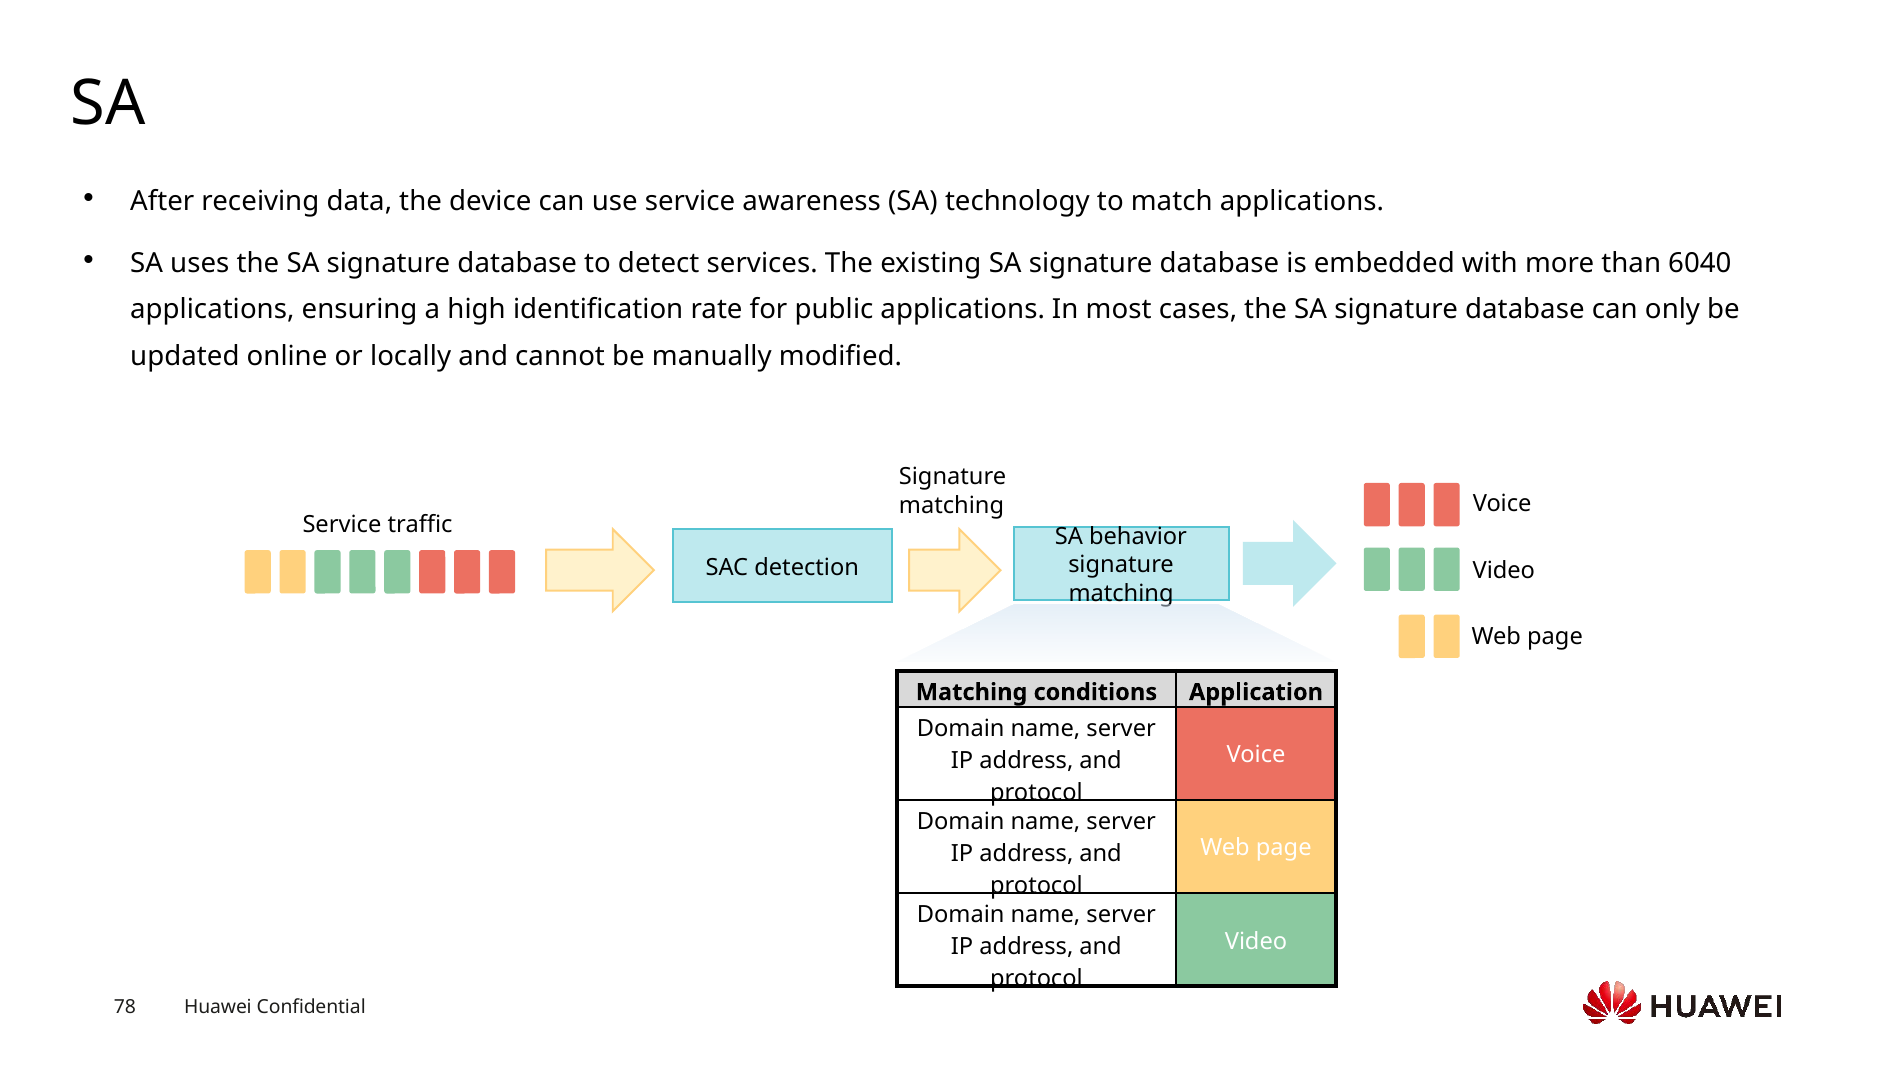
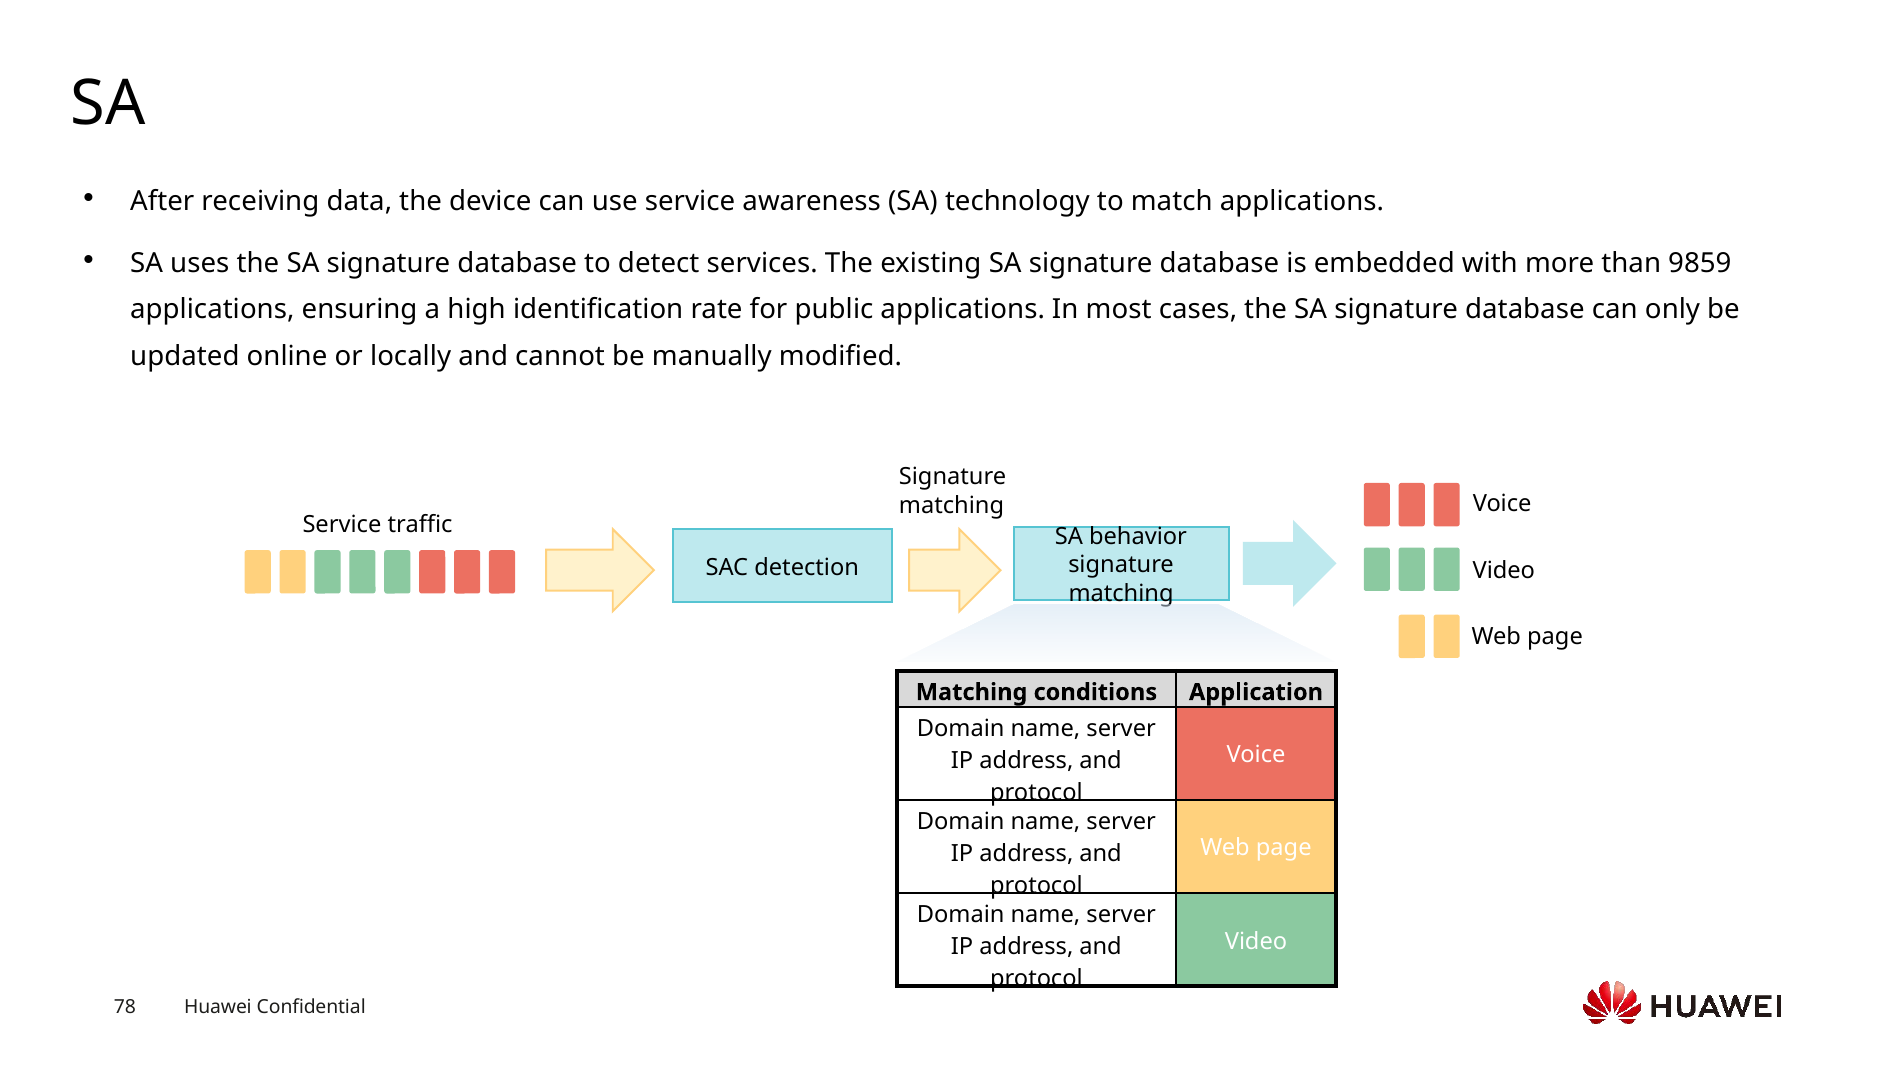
6040: 6040 -> 9859 (1700, 264)
